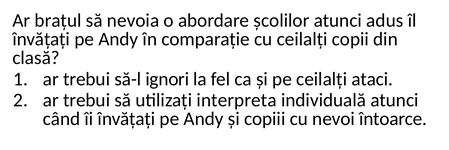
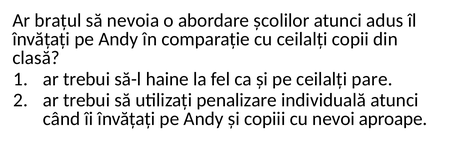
ignori: ignori -> haine (167, 79)
ataci: ataci -> pare (372, 79)
interpreta: interpreta -> penalizare (237, 100)
întoarce: întoarce -> aproape (393, 119)
